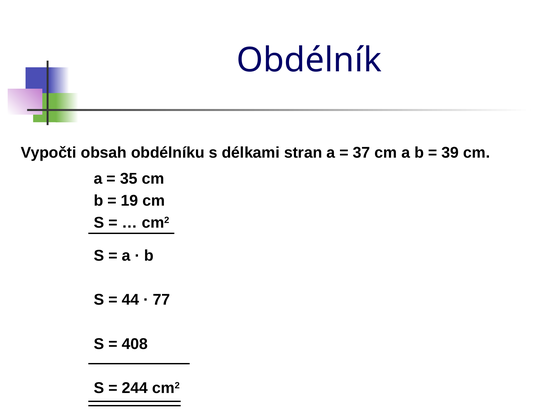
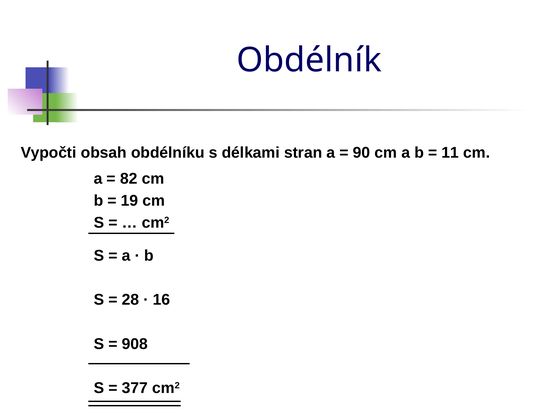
37: 37 -> 90 (362, 153)
39: 39 -> 11 (450, 153)
35: 35 -> 82 (129, 179)
44: 44 -> 28 (130, 300)
77: 77 -> 16 (162, 300)
408: 408 -> 908 (135, 344)
244: 244 -> 377 (135, 388)
